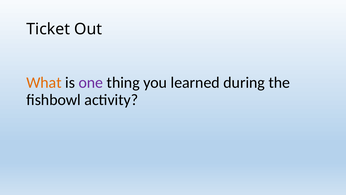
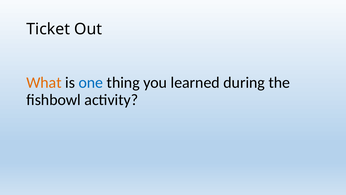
one colour: purple -> blue (91, 82)
